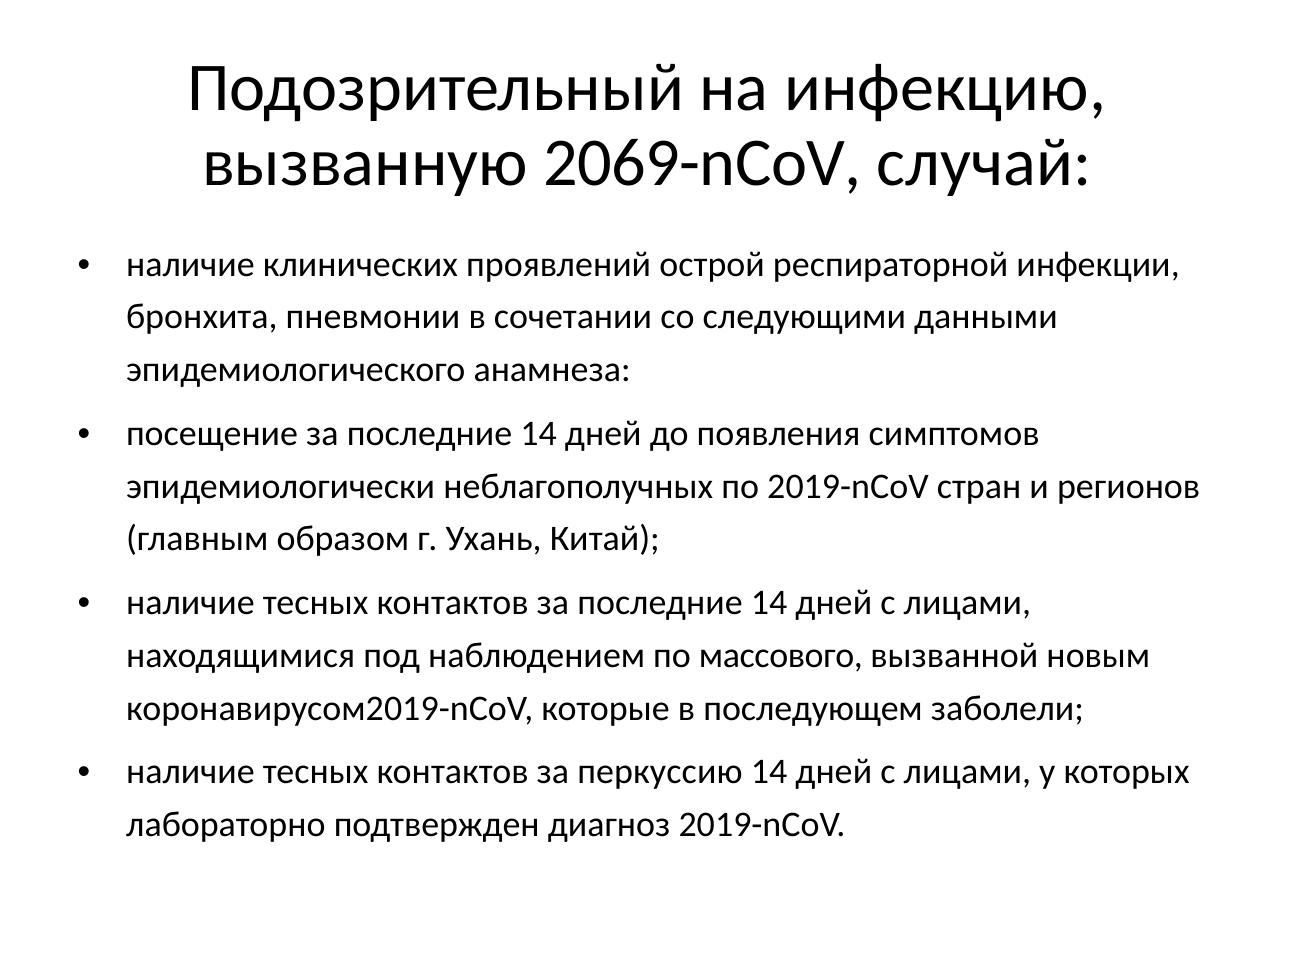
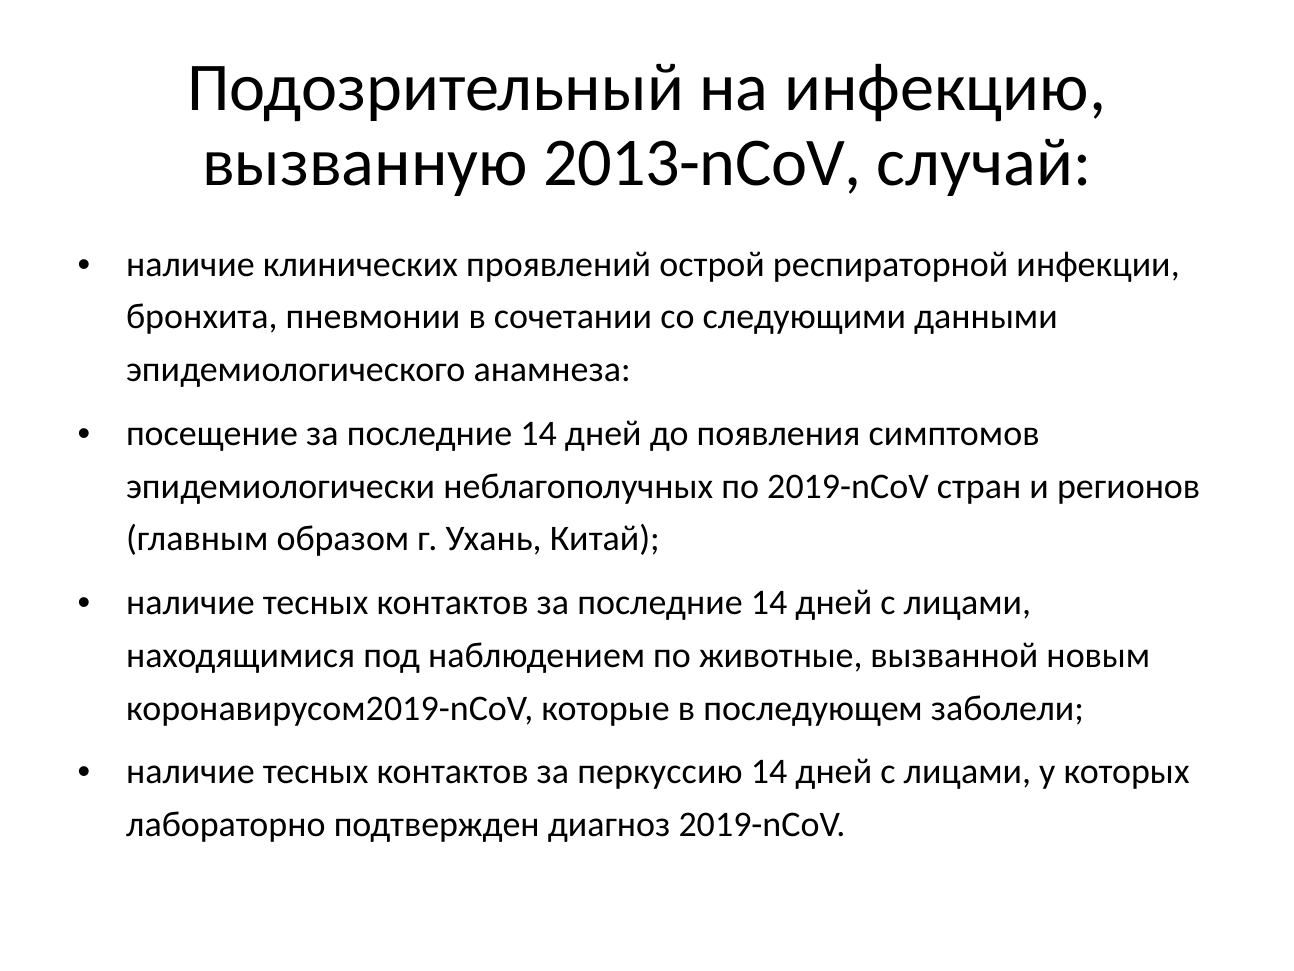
2069-nCoV: 2069-nCoV -> 2013-nCoV (702, 163)
массового: массового -> животные (781, 655)
